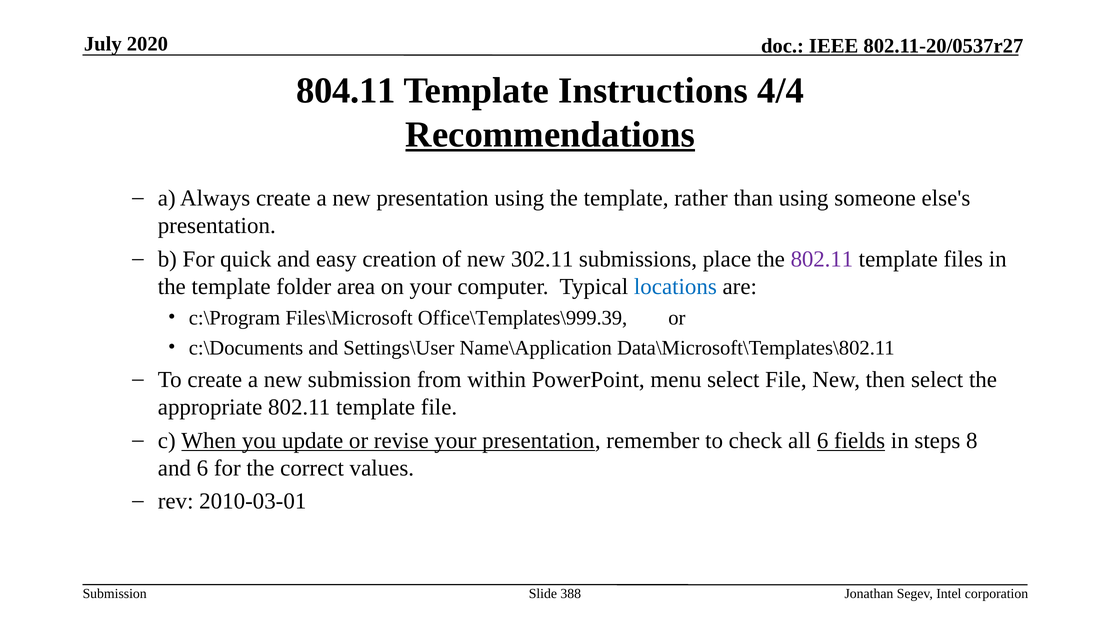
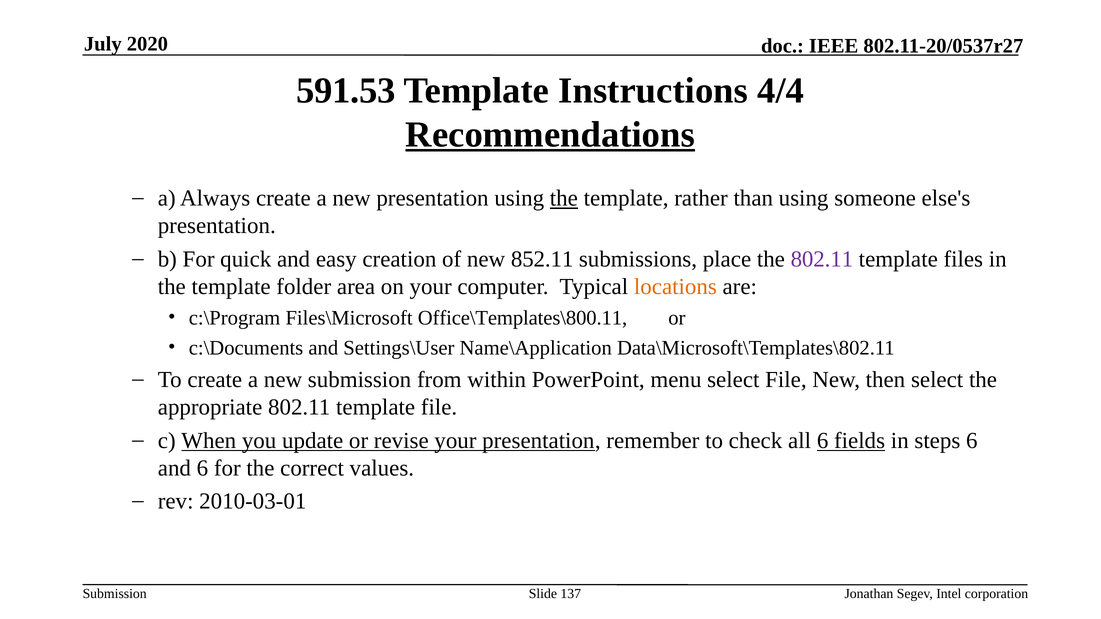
804.11: 804.11 -> 591.53 (346, 91)
the underline: none -> present (564, 198)
302.11: 302.11 -> 852.11 (542, 259)
locations colour: blue -> orange (675, 287)
Office\Templates\999.39: Office\Templates\999.39 -> Office\Templates\800.11 (523, 318)
steps 8: 8 -> 6 (972, 441)
388: 388 -> 137 (571, 594)
